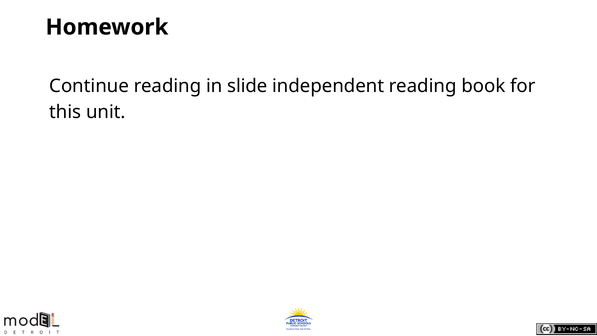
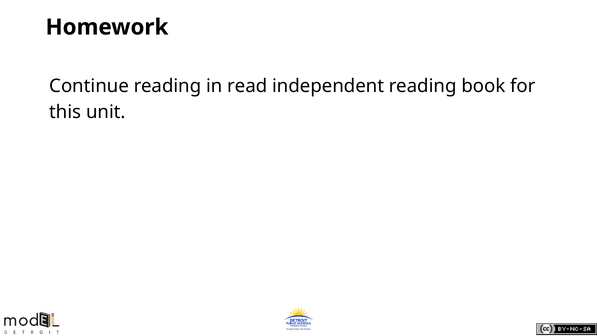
slide: slide -> read (247, 86)
